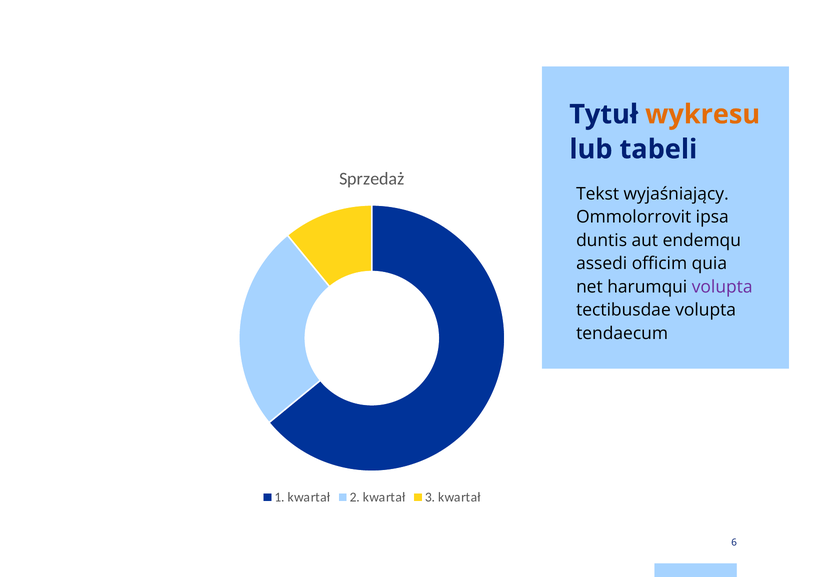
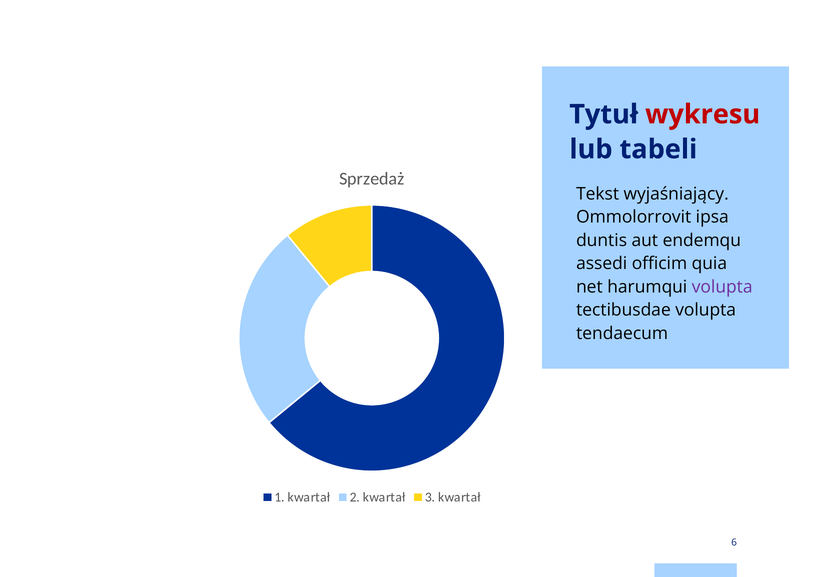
wykresu colour: orange -> red (703, 114)
